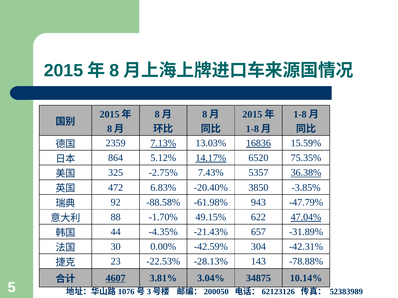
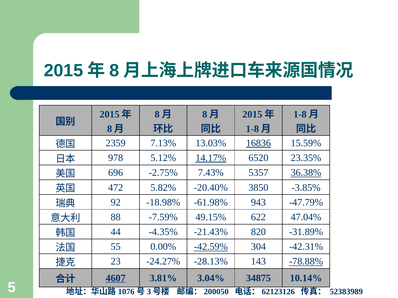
7.13% underline: present -> none (163, 143)
864: 864 -> 978 (116, 158)
75.35%: 75.35% -> 23.35% (306, 158)
325: 325 -> 696 (116, 173)
6.83%: 6.83% -> 5.82% (163, 188)
-88.58%: -88.58% -> -18.98% (163, 203)
-1.70%: -1.70% -> -7.59% (163, 217)
47.04% underline: present -> none (306, 217)
657: 657 -> 820 (258, 232)
30: 30 -> 55 (116, 247)
-42.59% underline: none -> present (211, 247)
-22.53%: -22.53% -> -24.27% (163, 262)
-78.88% underline: none -> present (306, 262)
